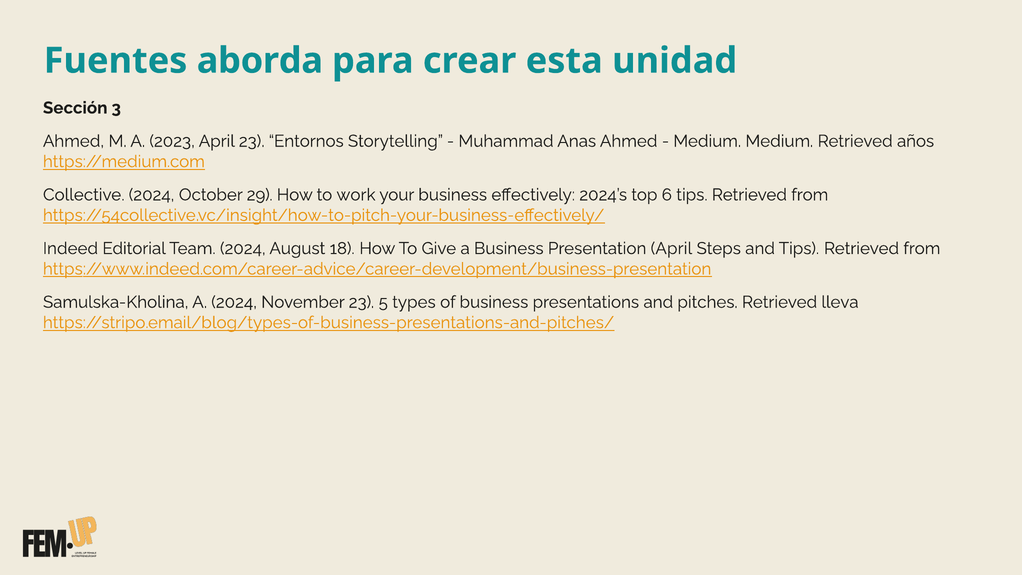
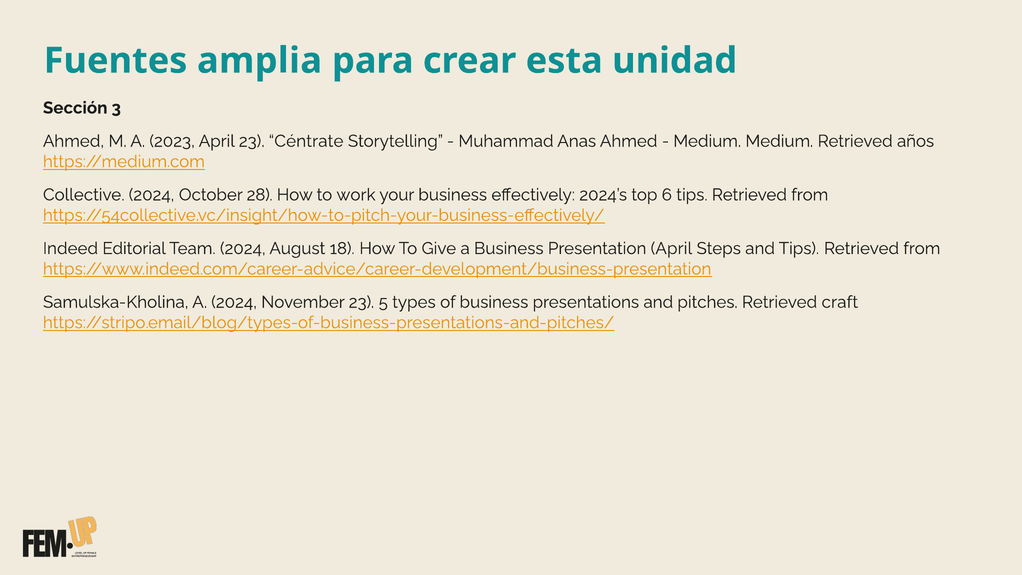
aborda: aborda -> amplia (260, 61)
Entornos: Entornos -> Céntrate (306, 141)
29: 29 -> 28 (260, 195)
lleva: lleva -> craft (840, 302)
